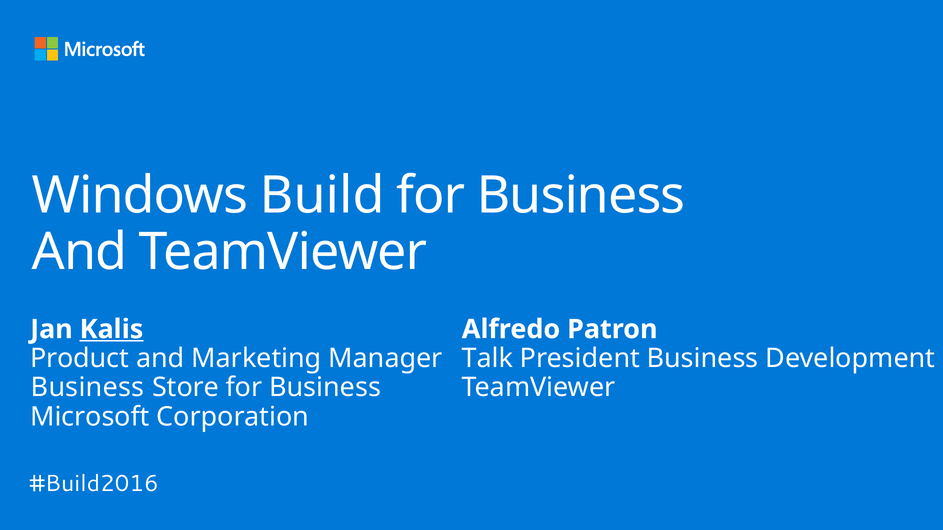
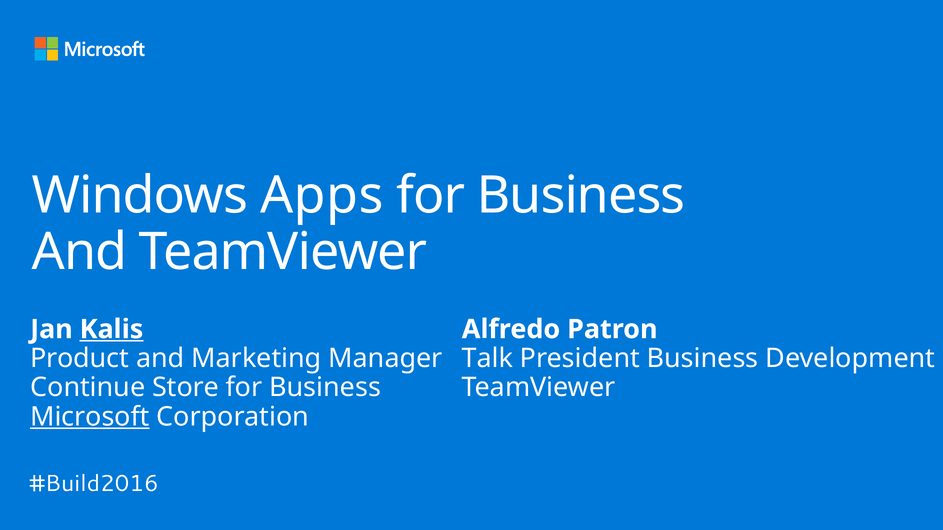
Build: Build -> Apps (322, 196)
Business: Business -> Continue (88, 388)
Microsoft underline: none -> present (90, 417)
